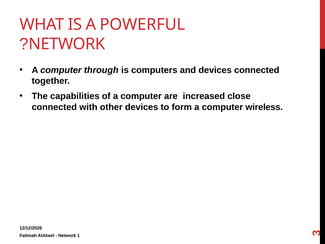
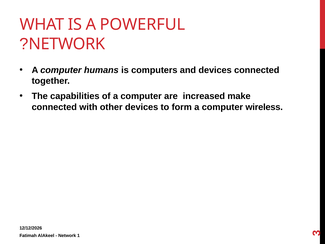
through: through -> humans (101, 70)
close: close -> make (239, 96)
